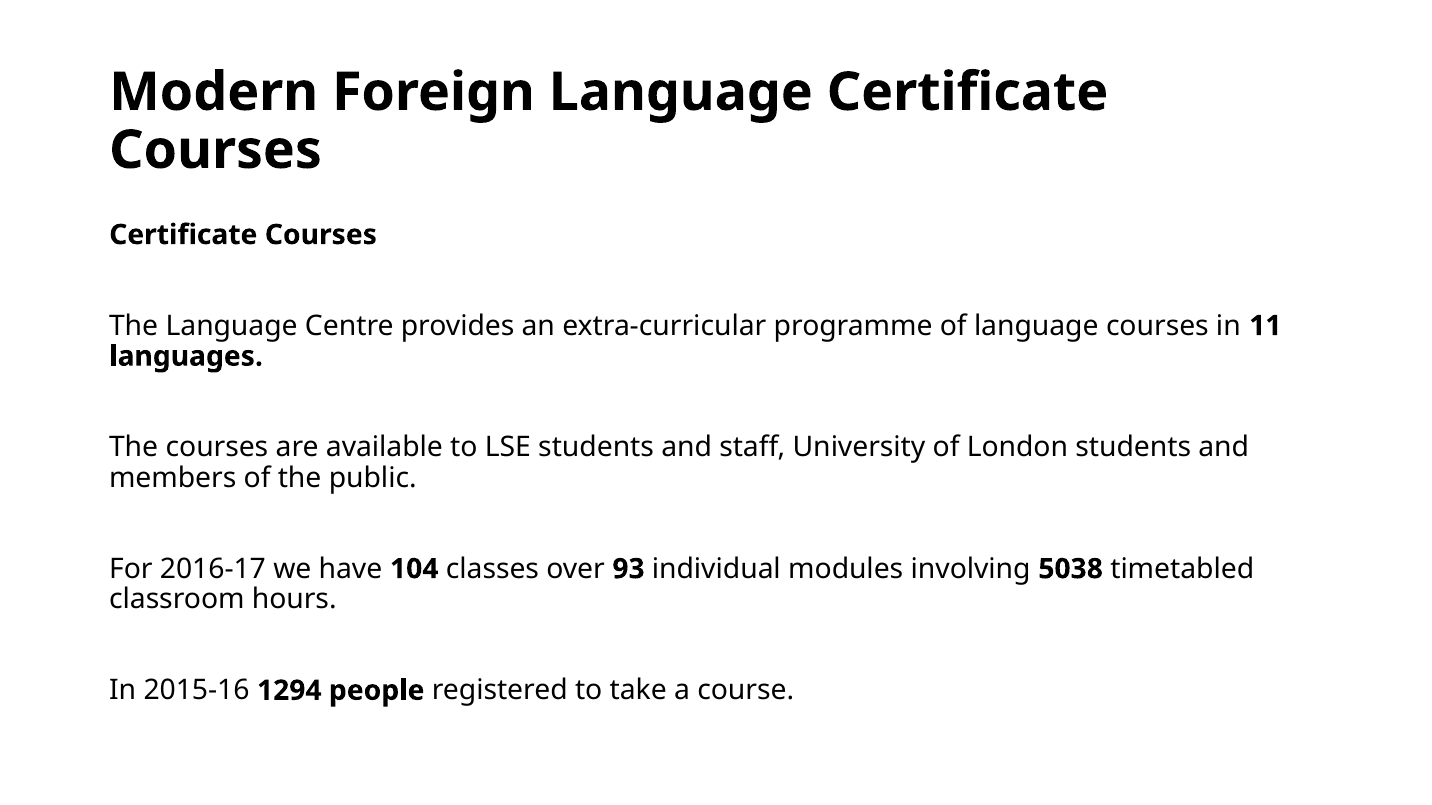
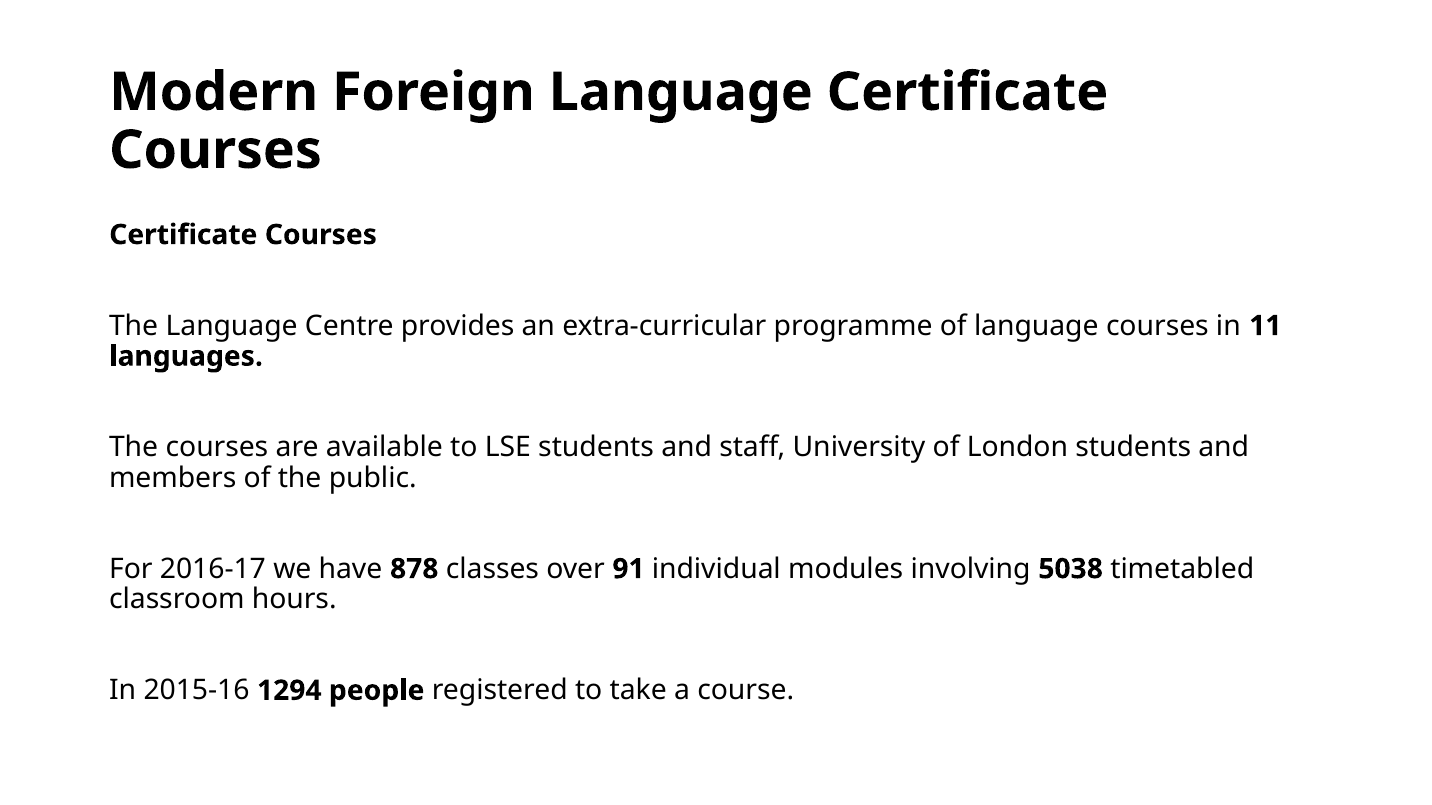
104: 104 -> 878 (414, 569)
93: 93 -> 91 (629, 569)
